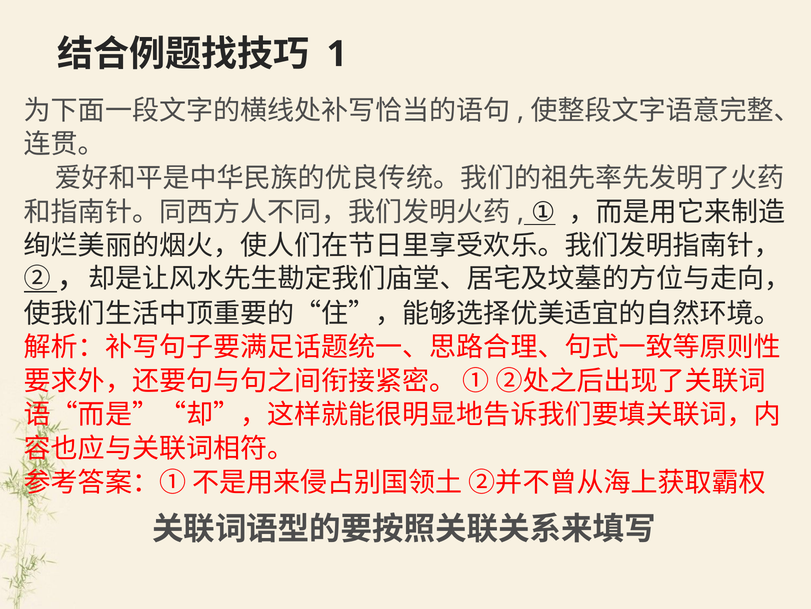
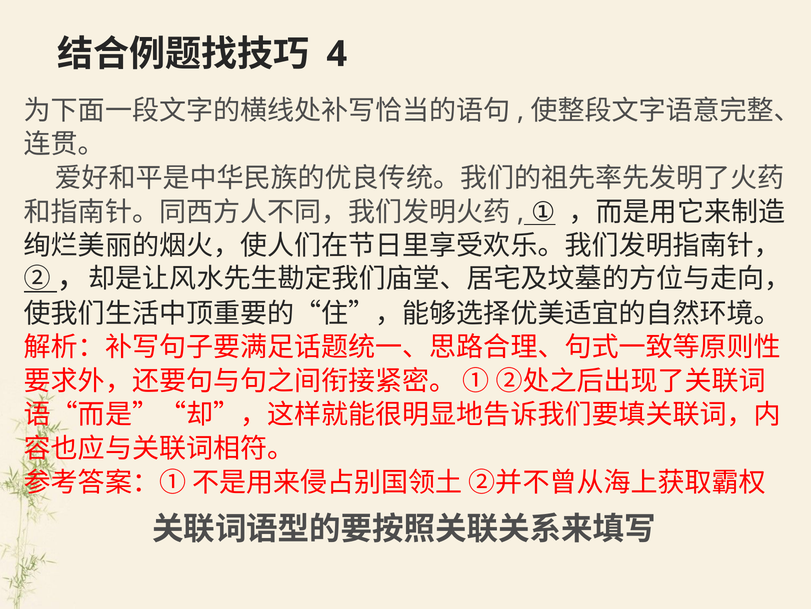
1: 1 -> 4 (337, 54)
